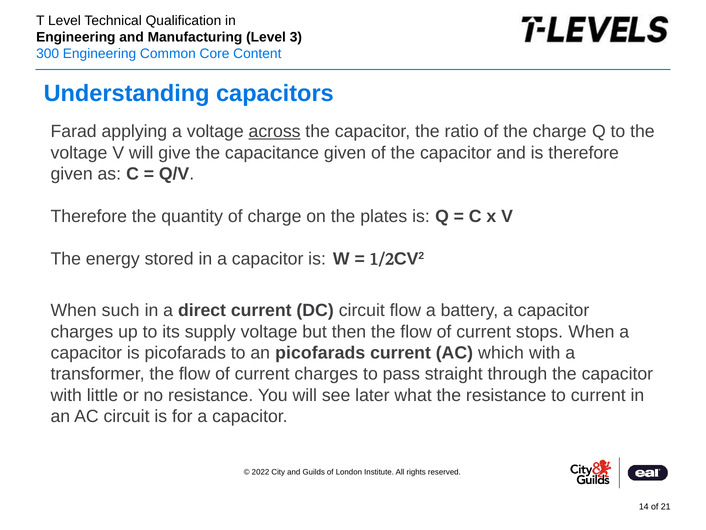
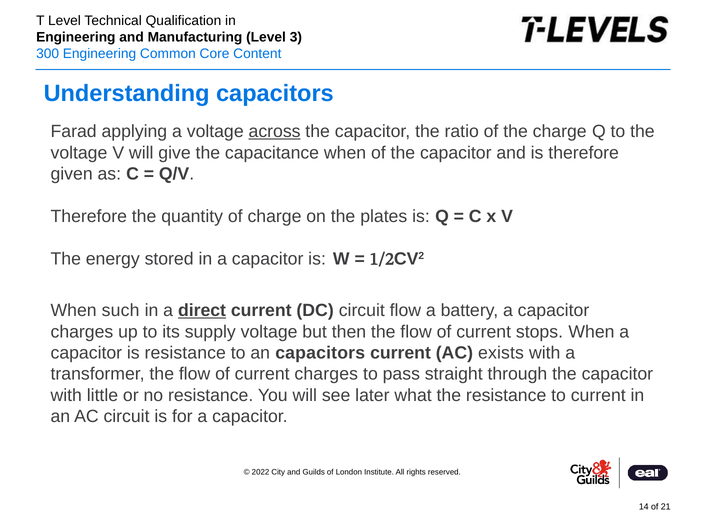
capacitance given: given -> when (345, 153)
direct underline: none -> present (202, 310)
is picofarads: picofarads -> resistance (185, 353)
an picofarads: picofarads -> capacitors (320, 353)
which: which -> exists (501, 353)
